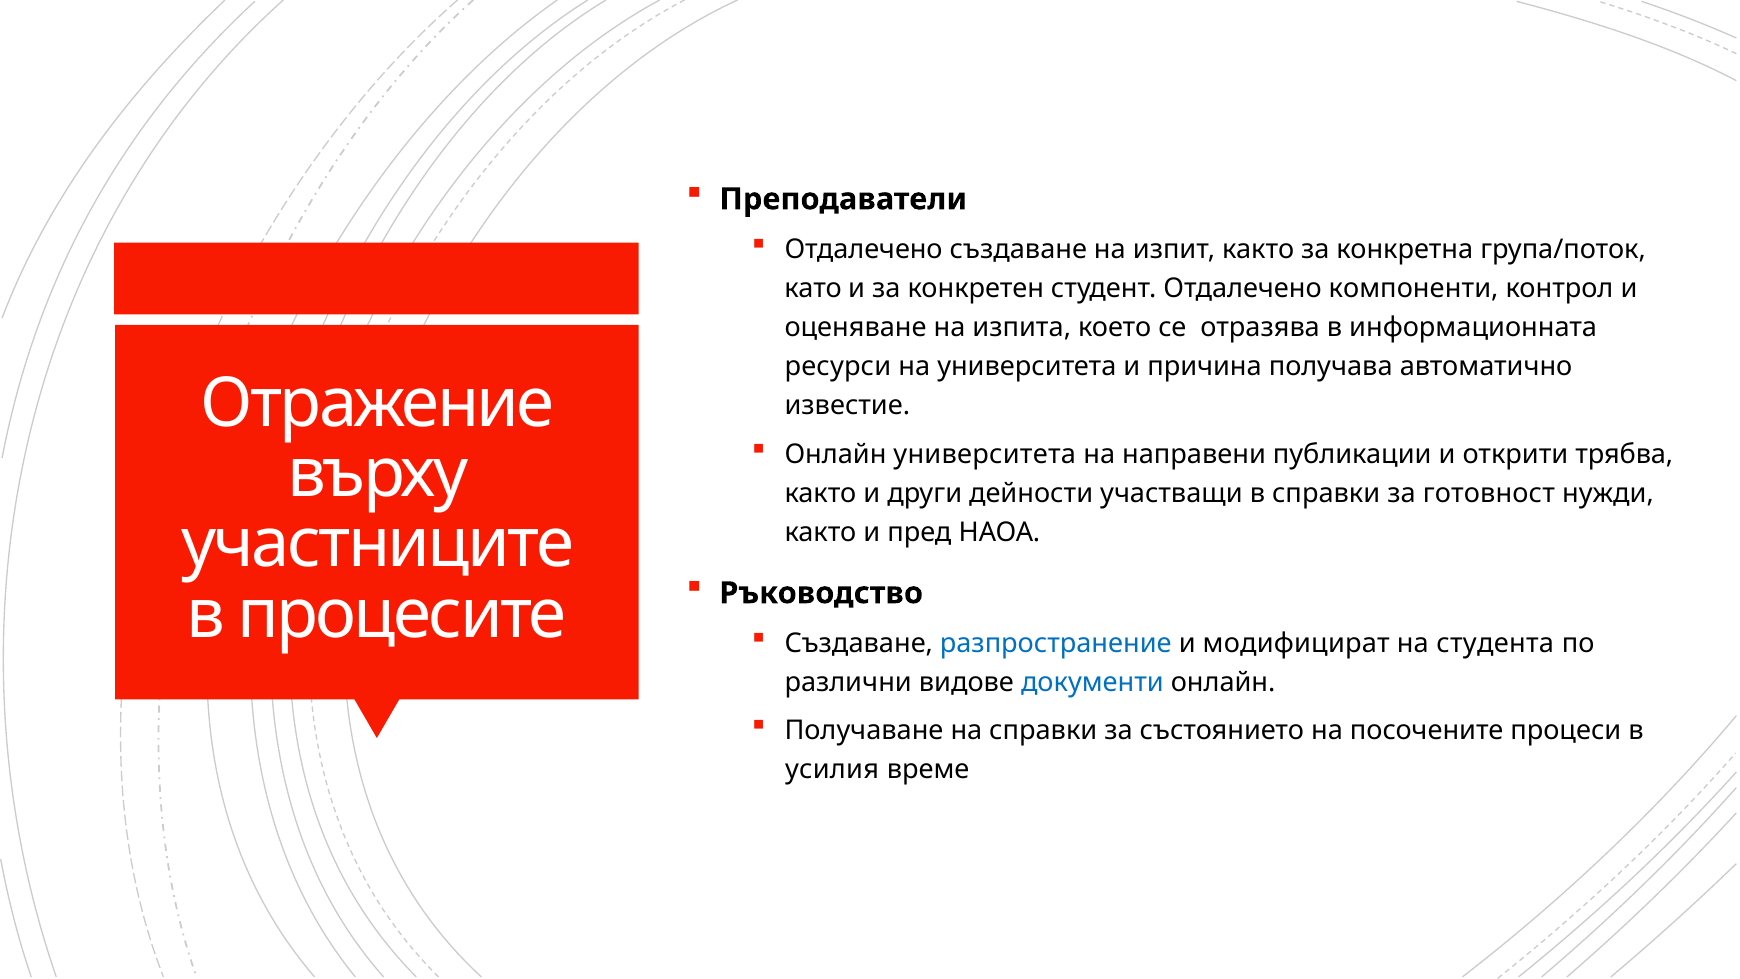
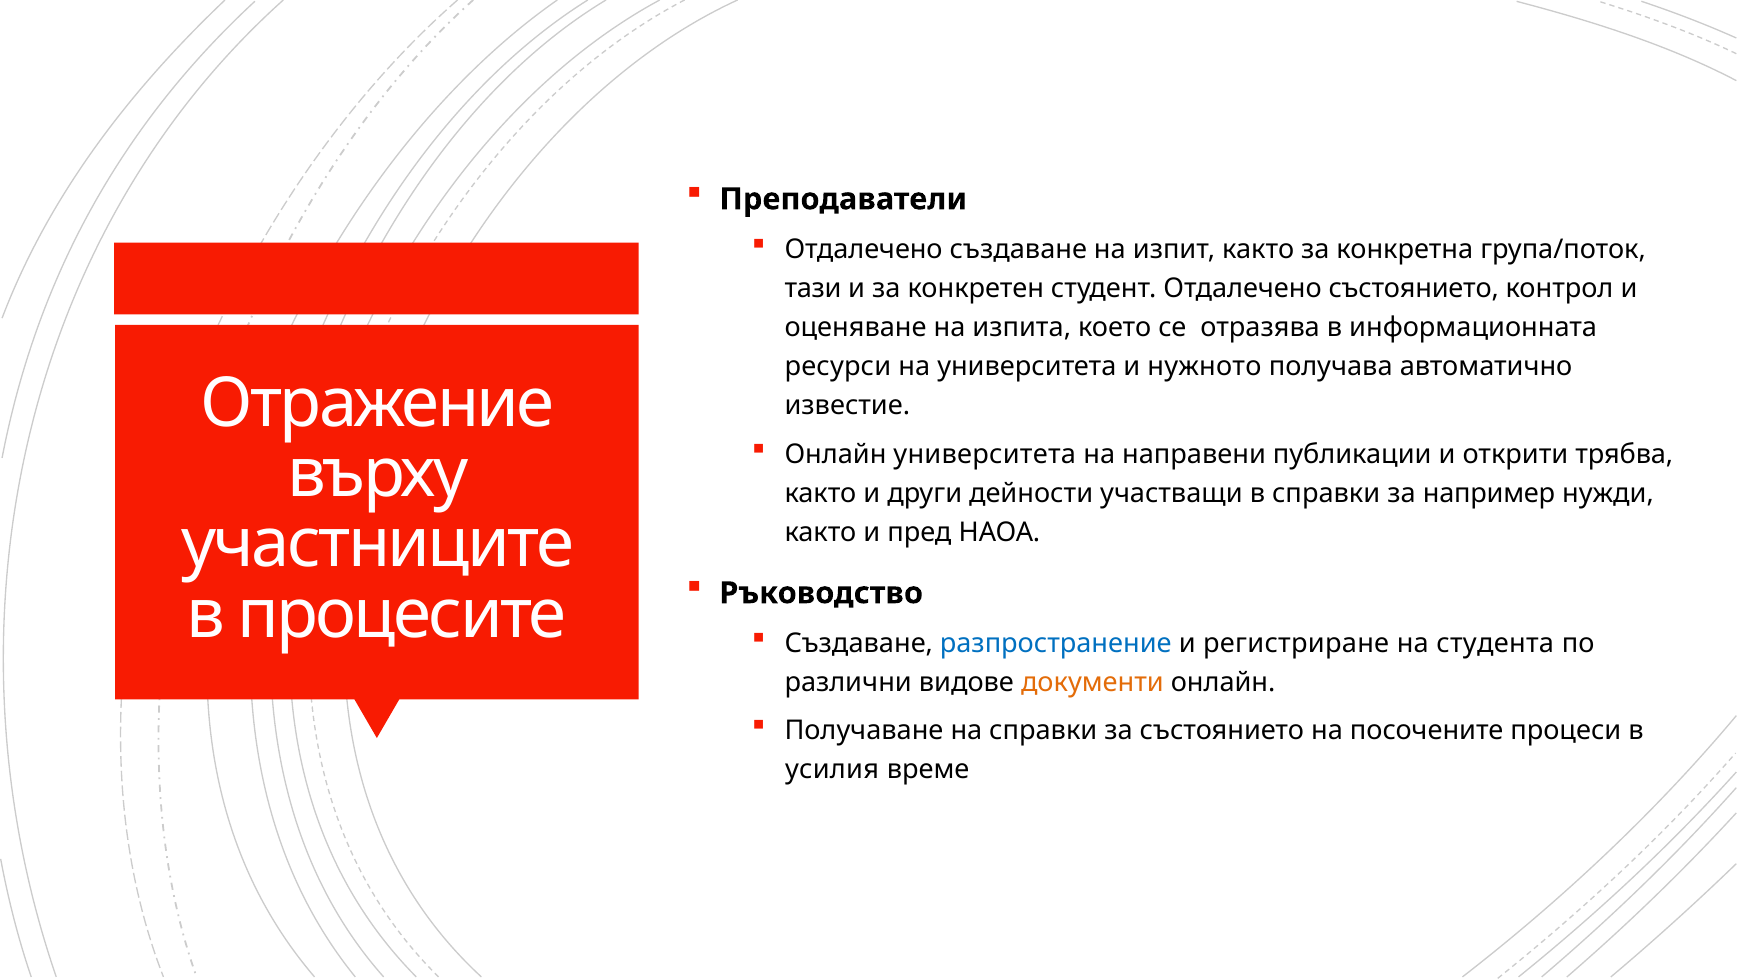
като: като -> тази (813, 288)
Отдалечено компоненти: компоненти -> състоянието (1414, 288)
причина: причина -> нужното (1204, 367)
готовност: готовност -> например (1489, 493)
модифицират: модифицират -> регистриране (1296, 643)
документи colour: blue -> orange (1092, 682)
